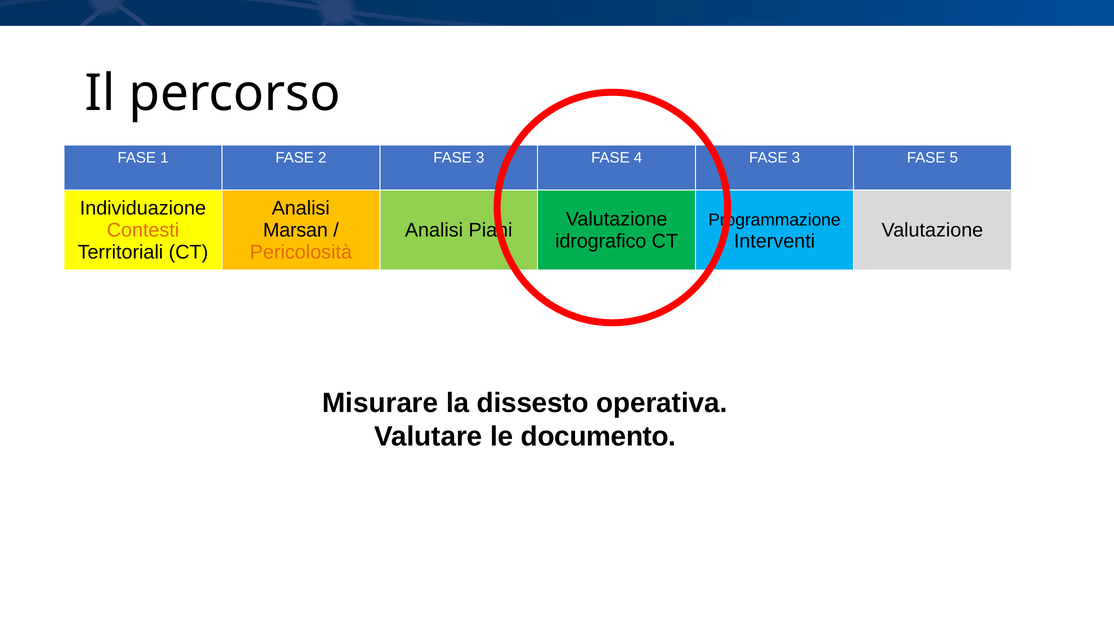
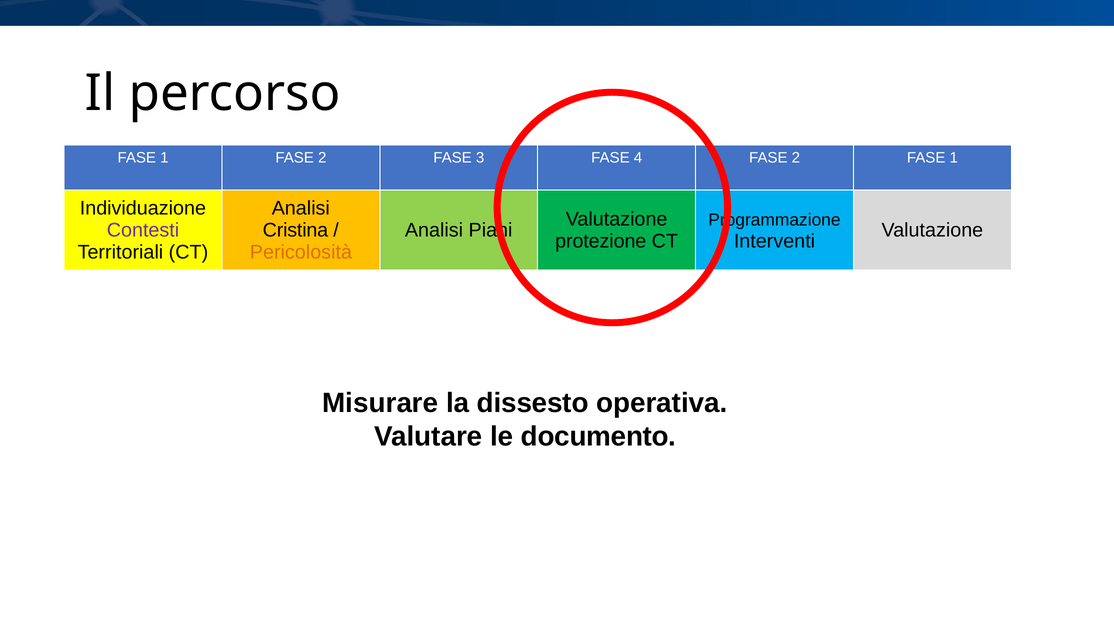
4 FASE 3: 3 -> 2 (796, 158)
5: 5 -> 1 (954, 158)
Contesti colour: orange -> purple (143, 230)
Marsan: Marsan -> Cristina (295, 230)
idrografico: idrografico -> protezione (601, 241)
